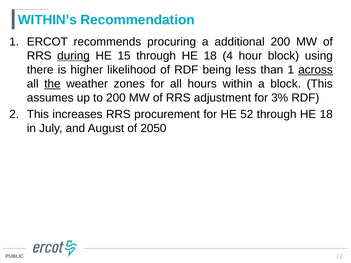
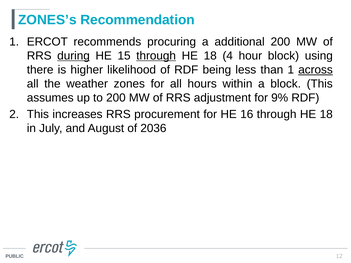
WITHIN’s: WITHIN’s -> ZONES’s (47, 20)
through underline: none -> present (156, 56)
the underline: present -> none (52, 84)
3%: 3% -> 9% (280, 98)
52: 52 -> 16 (247, 114)
2050: 2050 -> 2036 (153, 128)
